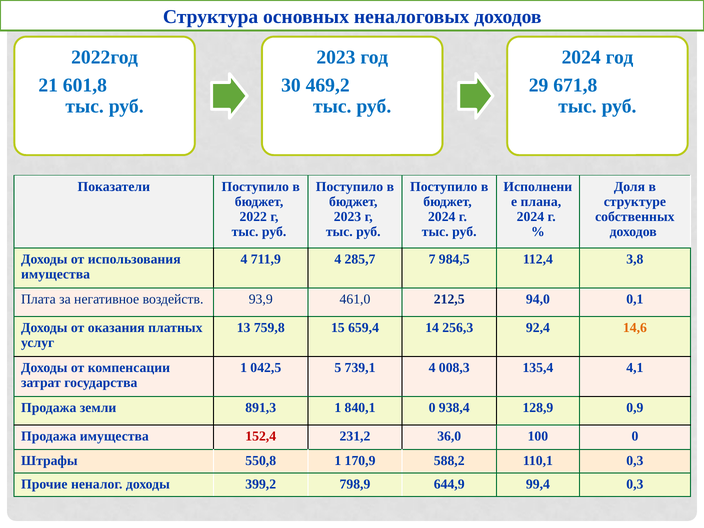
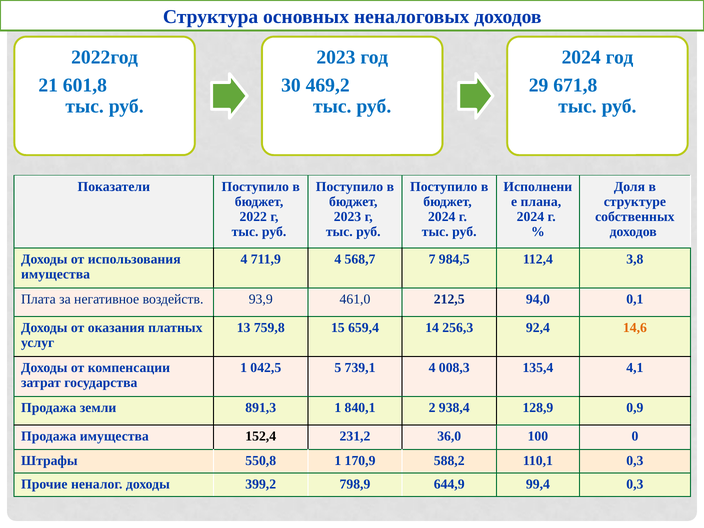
285,7: 285,7 -> 568,7 (360, 259)
840,1 0: 0 -> 2 (432, 408)
152,4 colour: red -> black (261, 436)
